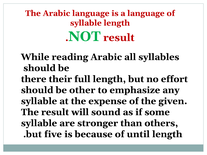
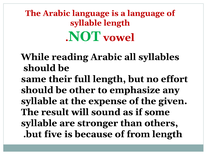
NOT result: result -> vowel (119, 38)
there: there -> same (34, 79)
until: until -> from (138, 134)
